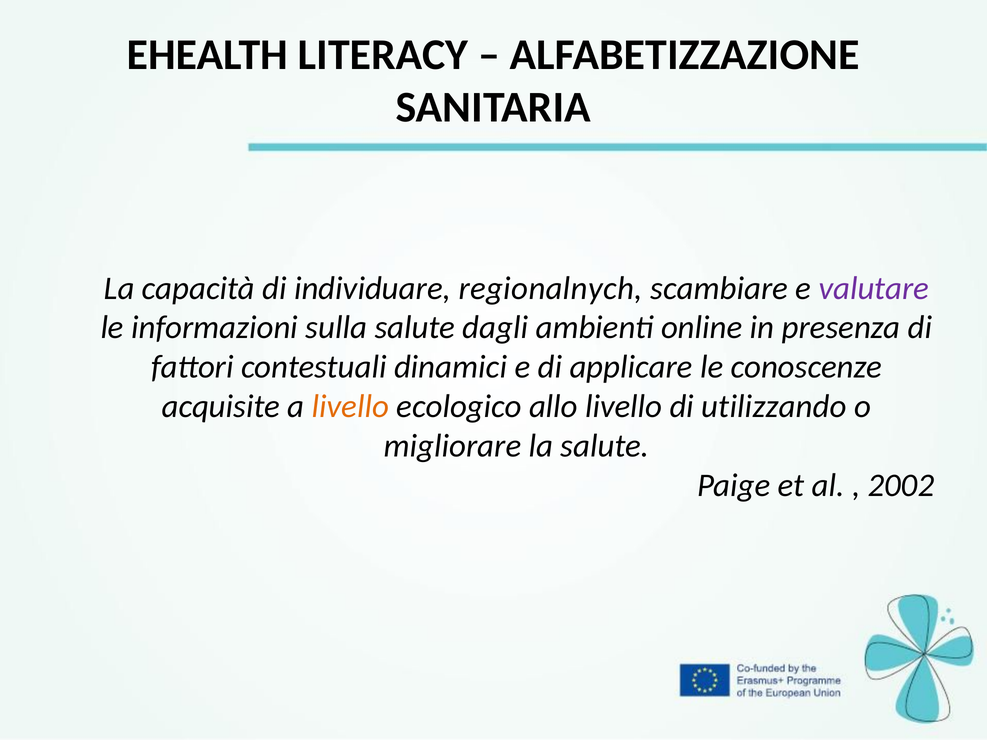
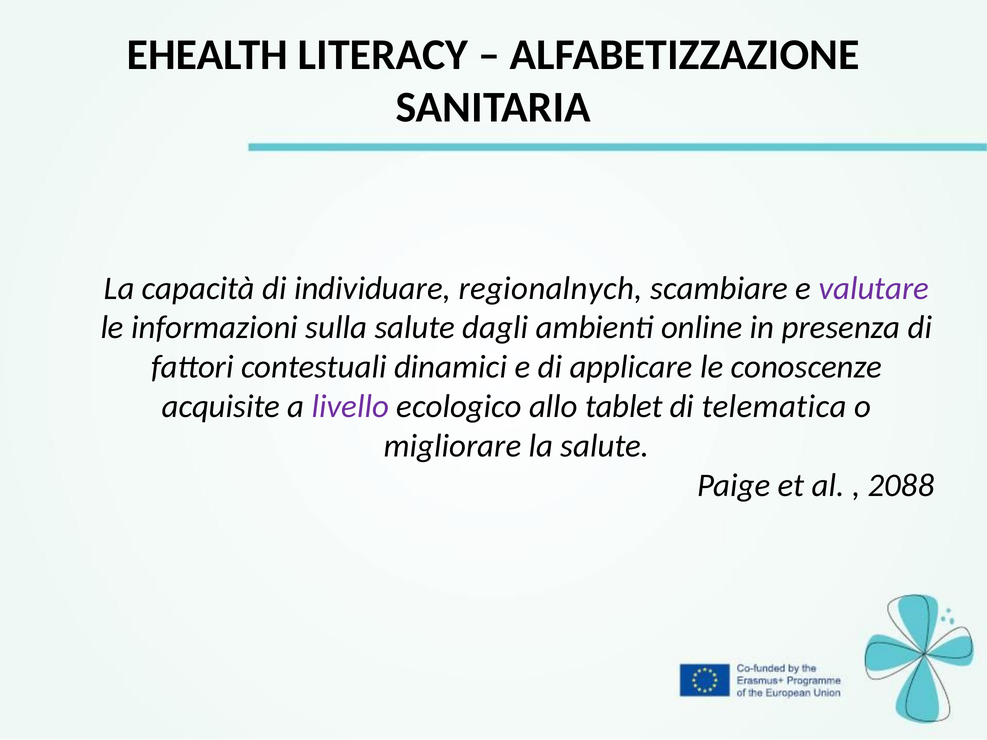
livello colour: orange -> purple (350, 407)
allo livello: livello -> tablet (624, 407)
utilizzando: utilizzando -> telematica (774, 407)
2002: 2002 -> 2088 (901, 486)
